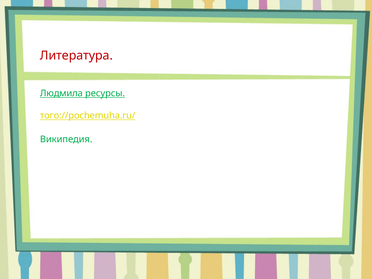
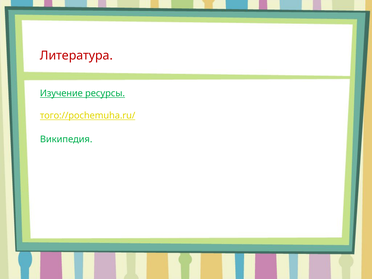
Людмила: Людмила -> Изучение (61, 93)
